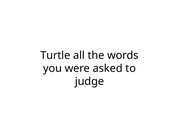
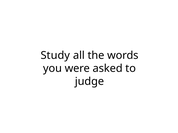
Turtle: Turtle -> Study (55, 56)
